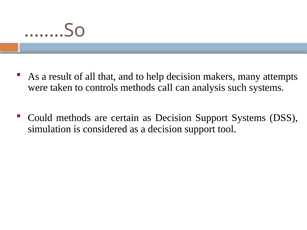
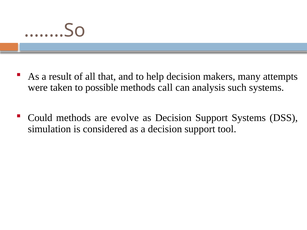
controls: controls -> possible (102, 88)
certain: certain -> evolve (125, 118)
